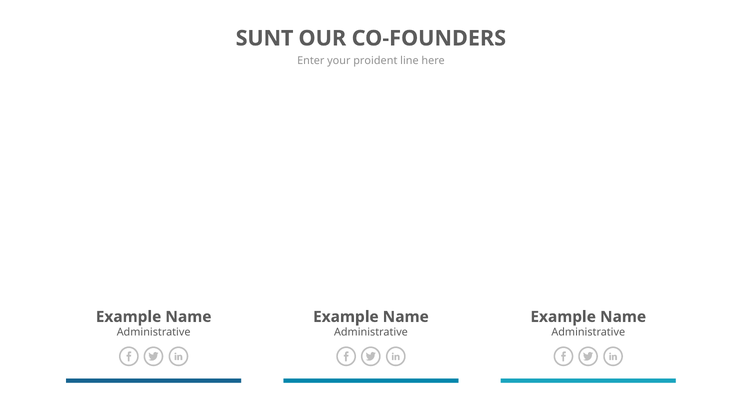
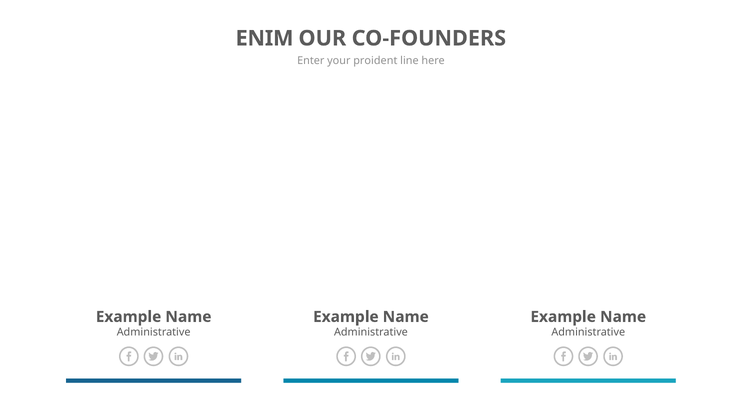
SUNT: SUNT -> ENIM (265, 38)
